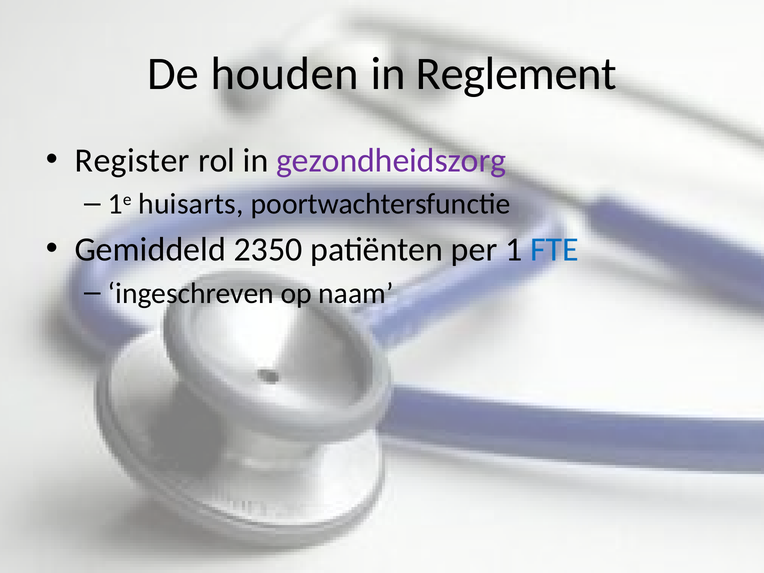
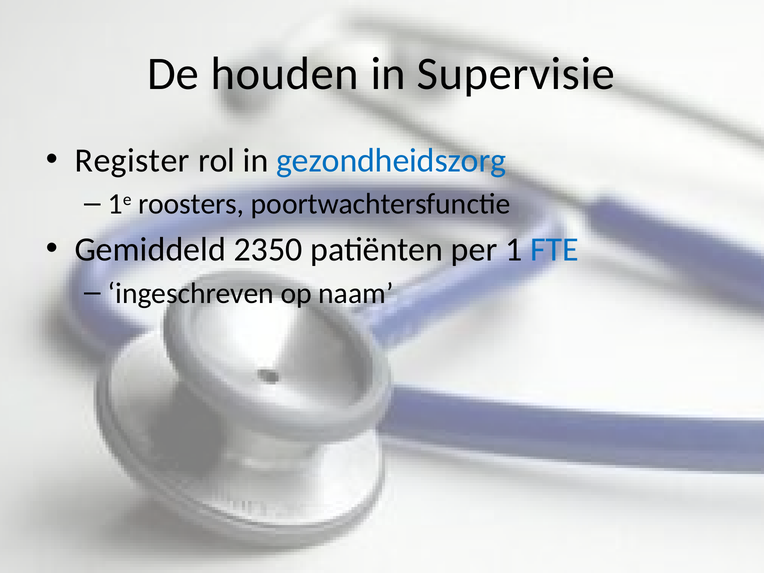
Reglement: Reglement -> Supervisie (516, 74)
gezondheidszorg colour: purple -> blue (391, 160)
huisarts: huisarts -> roosters (191, 204)
